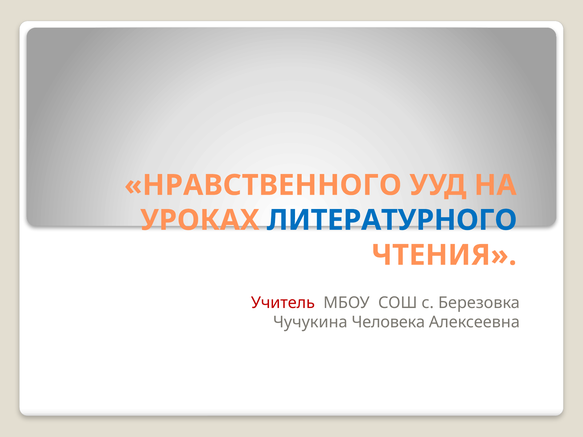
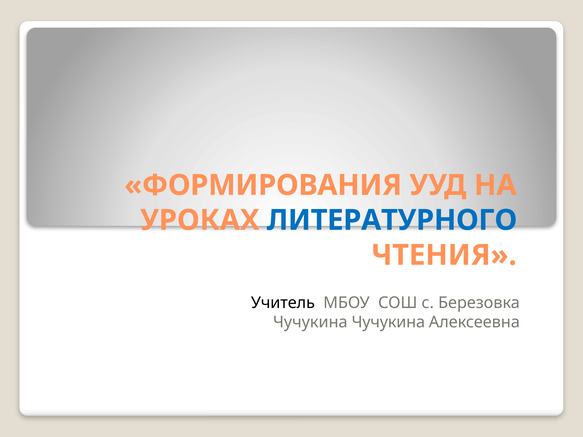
НРАВСТВЕННОГО: НРАВСТВЕННОГО -> ФОРМИРОВАНИЯ (263, 185)
Учитель colour: red -> black (283, 303)
Чучукина Человека: Человека -> Чучукина (388, 322)
